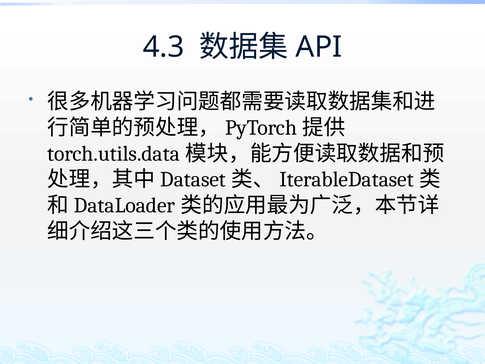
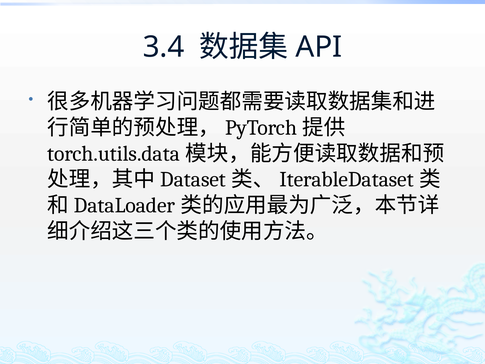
4.3: 4.3 -> 3.4 (164, 47)
